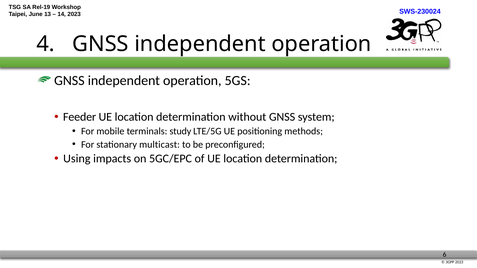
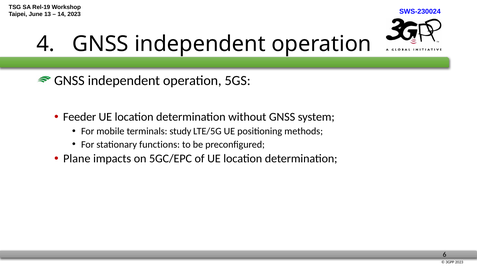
multicast: multicast -> functions (160, 145)
Using: Using -> Plane (77, 159)
